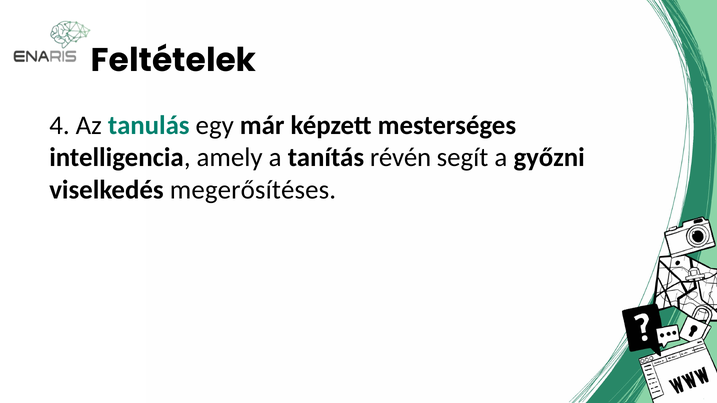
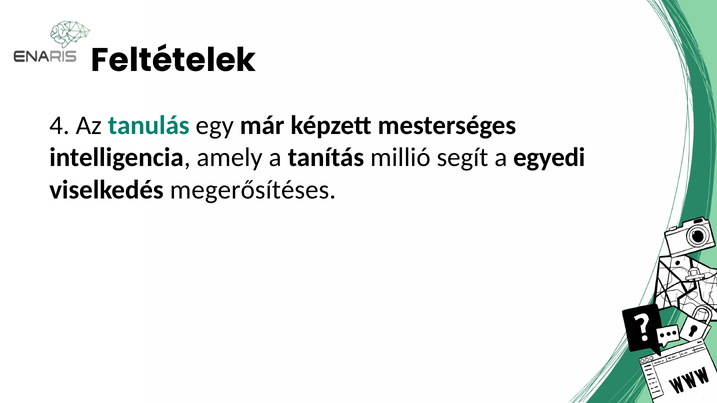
révén: révén -> millió (400, 158)
győzni: győzni -> egyedi (549, 158)
